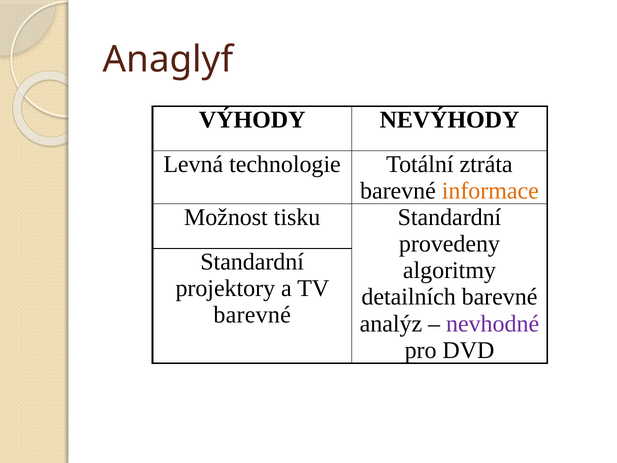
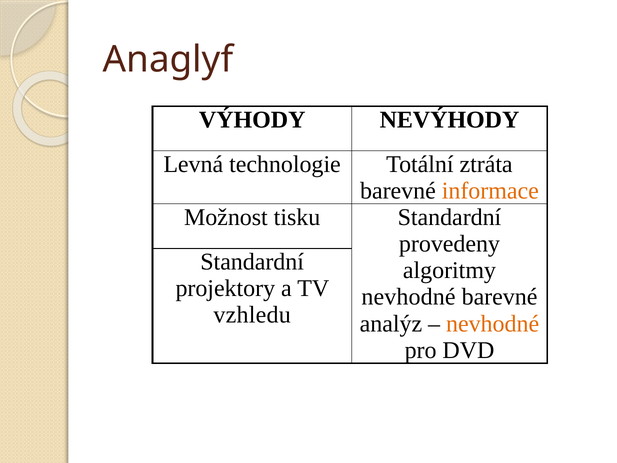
detailních: detailních -> nevhodné (409, 297)
barevné: barevné -> vzhledu (252, 315)
nevhodné colour: purple -> orange (493, 323)
